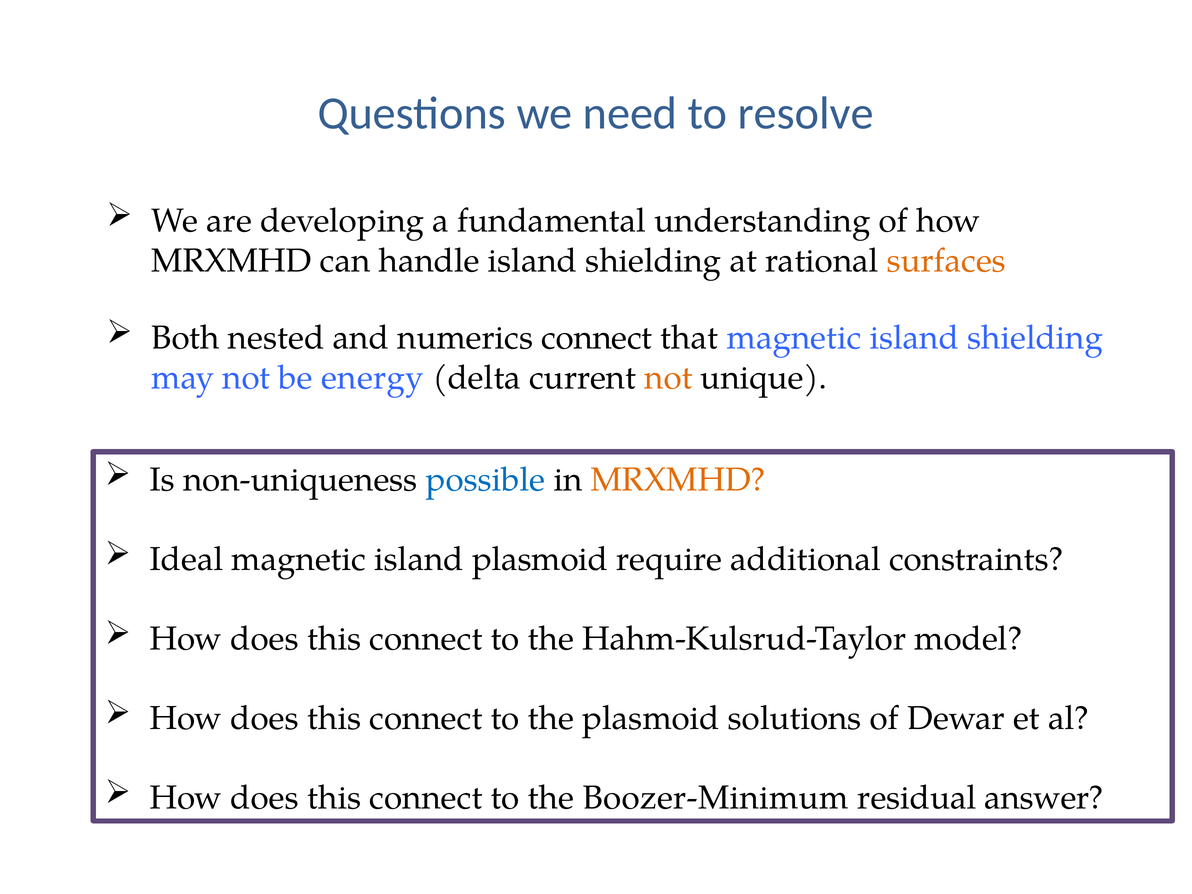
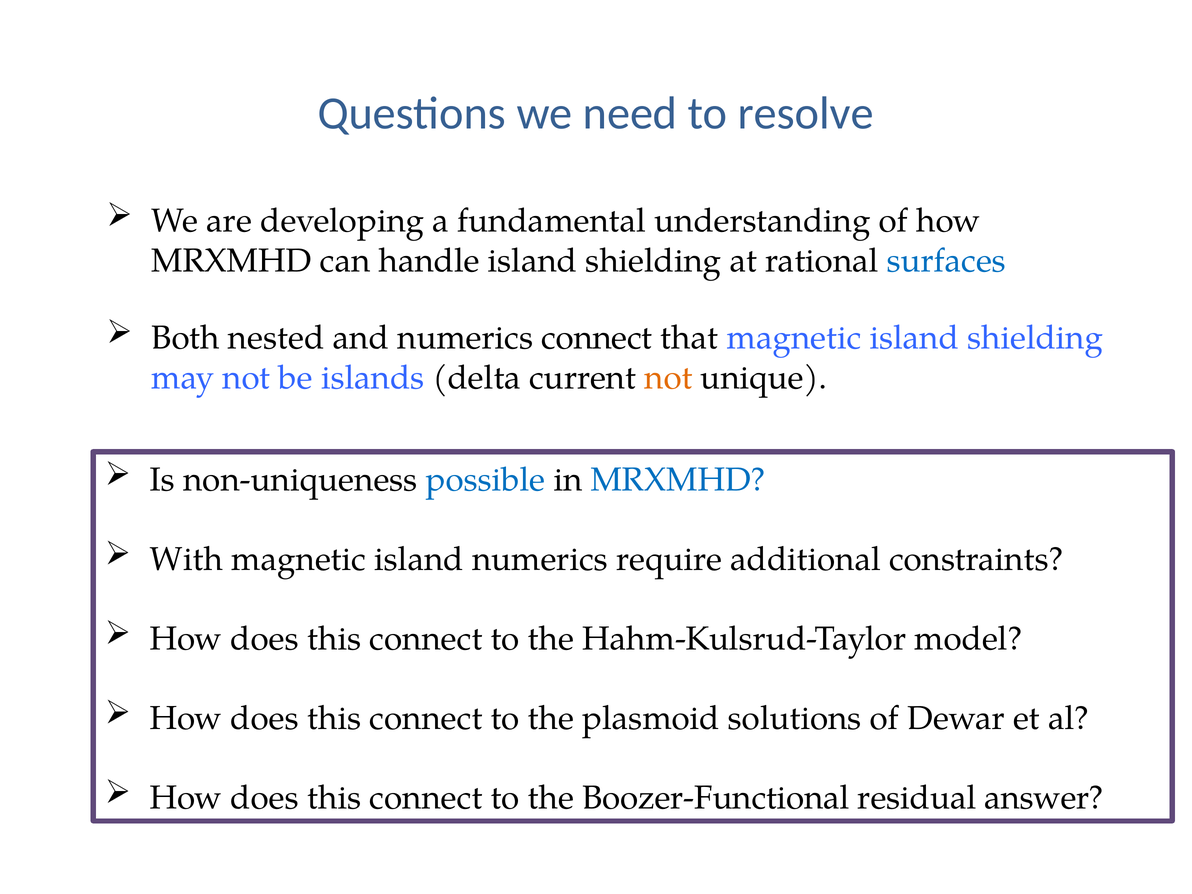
surfaces colour: orange -> blue (946, 261)
energy: energy -> islands (373, 378)
MRXMHD colour: orange -> blue (678, 480)
Ideal: Ideal -> With (186, 559)
island plasmoid: plasmoid -> numerics (540, 559)
Boozer-Minimum: Boozer-Minimum -> Boozer-Functional (716, 798)
